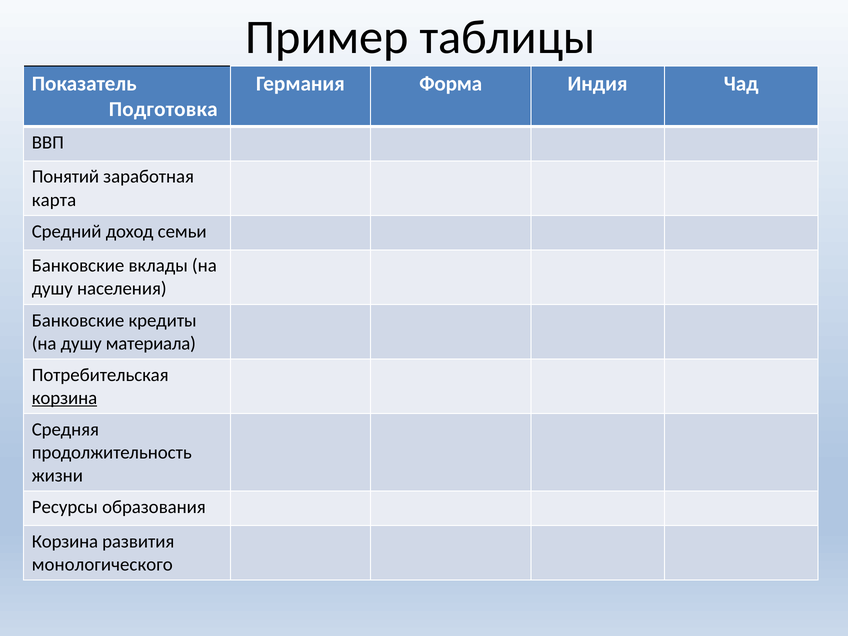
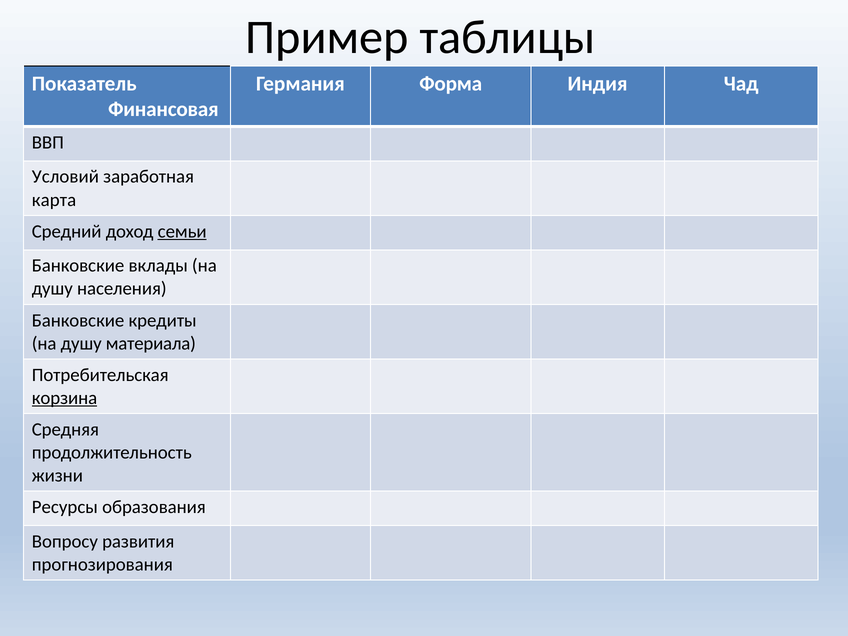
Подготовка: Подготовка -> Финансовая (163, 109)
Понятий: Понятий -> Условий (65, 177)
семьи underline: none -> present (182, 231)
Корзина: Корзина -> Вопросу (65, 542)
монологического: монологического -> прогнозирования (102, 565)
